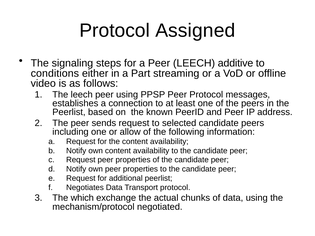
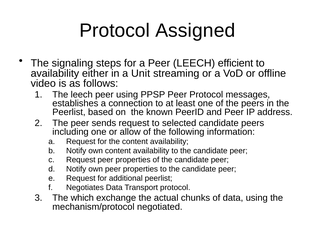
additive: additive -> efficient (236, 63)
conditions: conditions -> availability (55, 73)
Part: Part -> Unit (141, 73)
